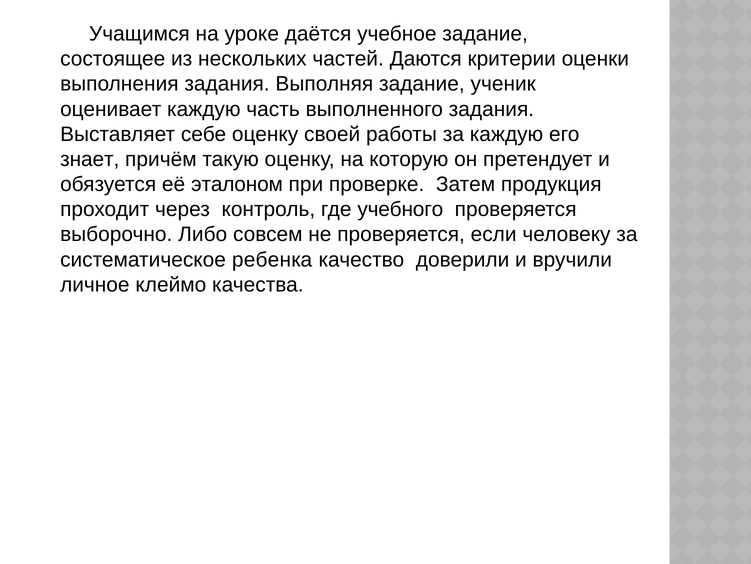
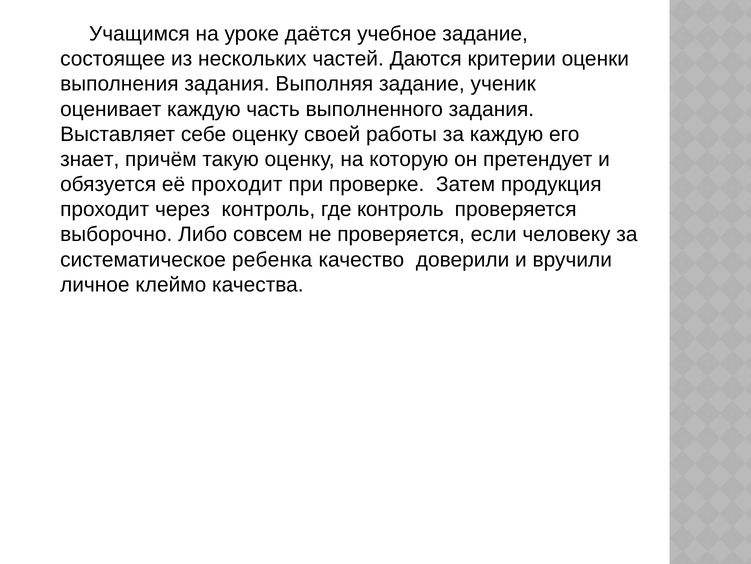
её эталоном: эталоном -> проходит (237, 184)
где учебного: учебного -> контроль (400, 209)
